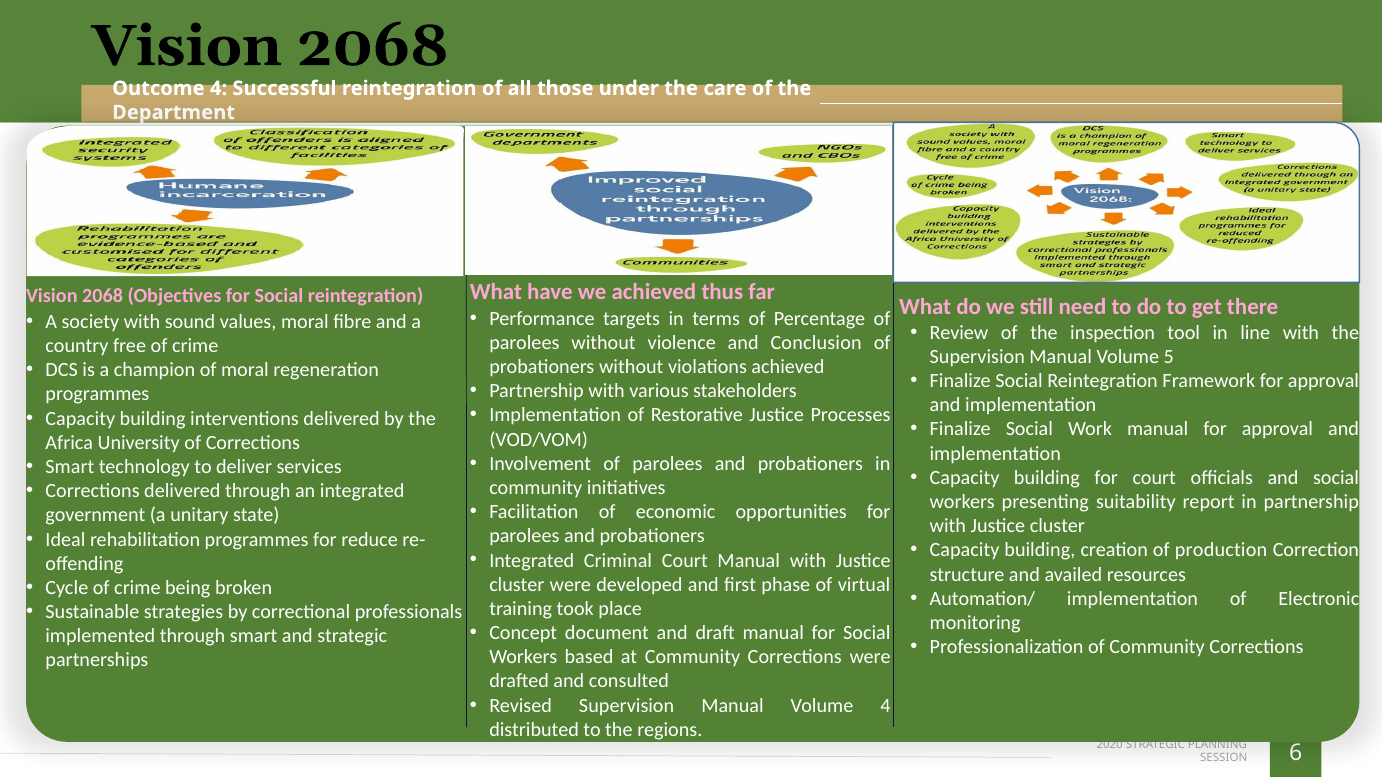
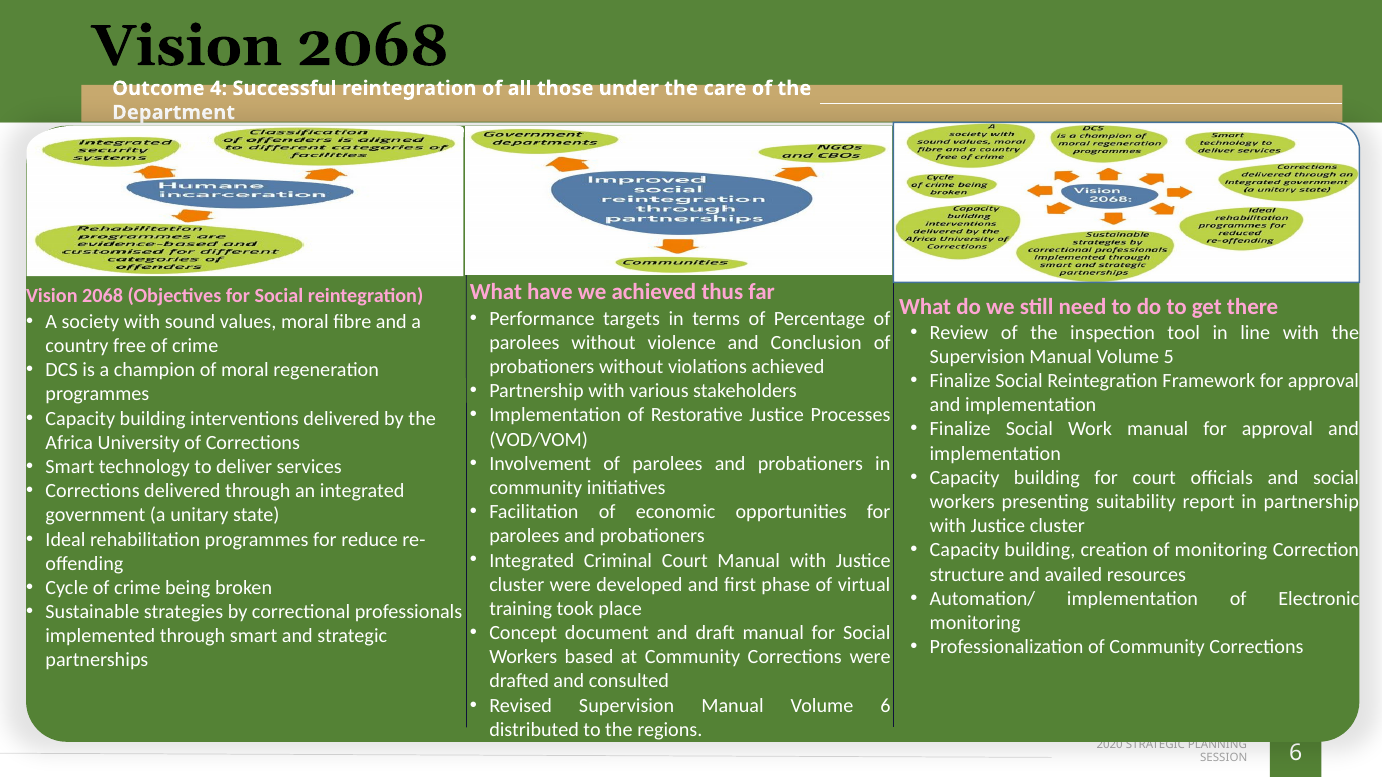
of production: production -> monitoring (1221, 550)
Volume 4: 4 -> 6 (885, 706)
